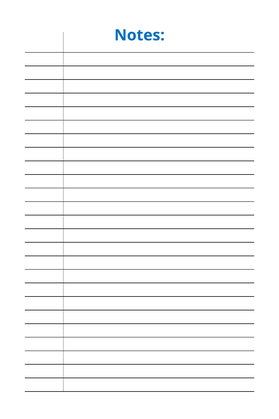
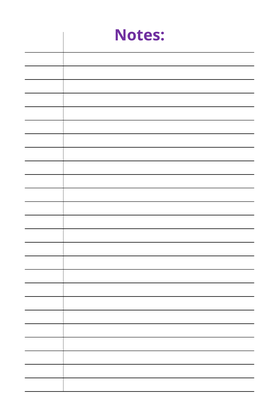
Notes colour: blue -> purple (139, 35)
